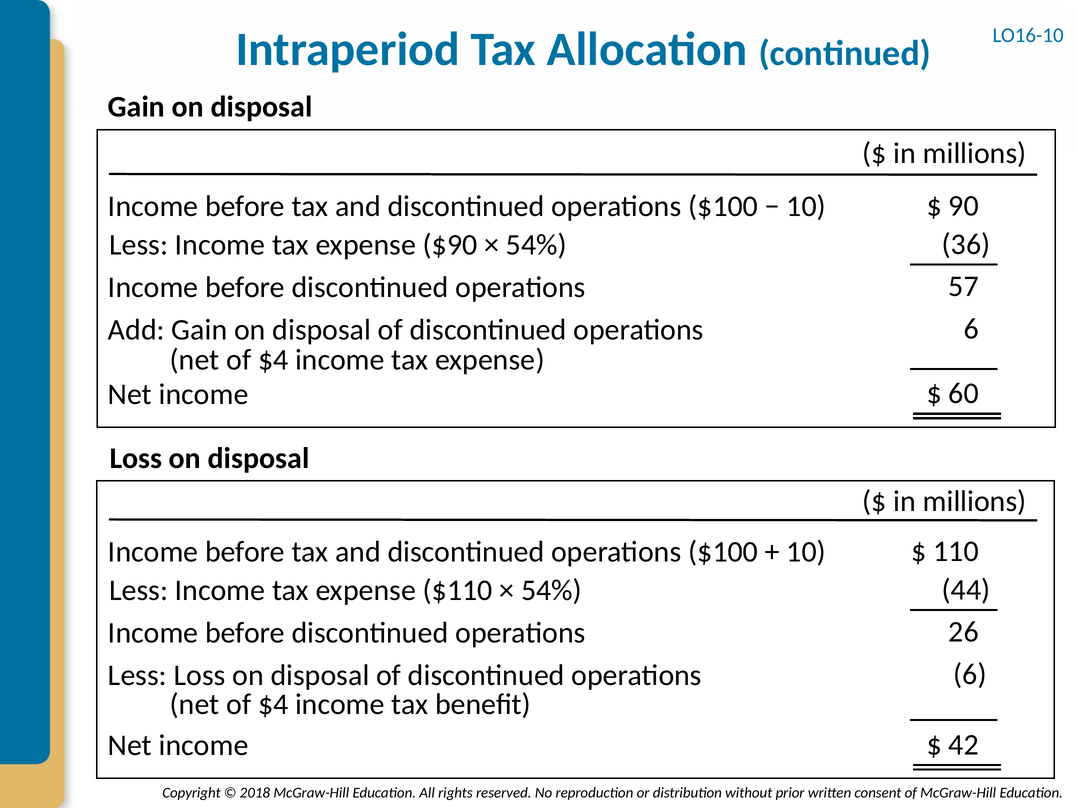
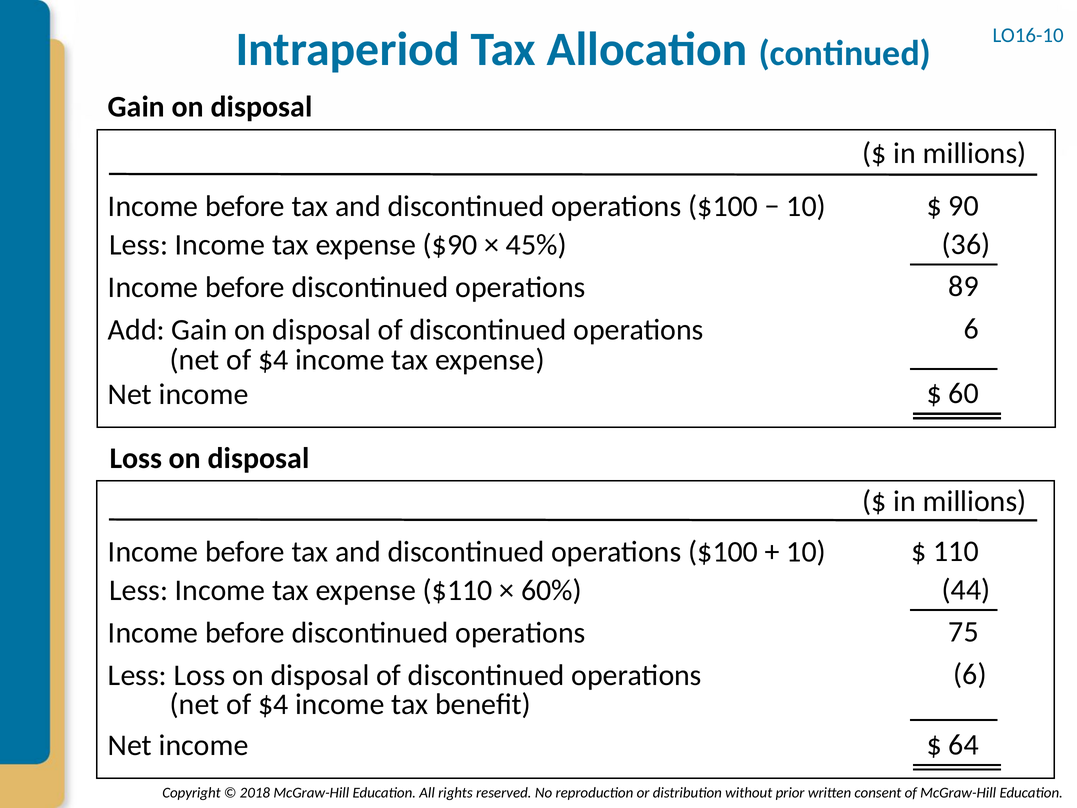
54%: 54% -> 45% (536, 245)
57: 57 -> 89 (964, 286)
54%: 54% -> 60% (551, 590)
26: 26 -> 75 (964, 632)
42: 42 -> 64 (964, 745)
